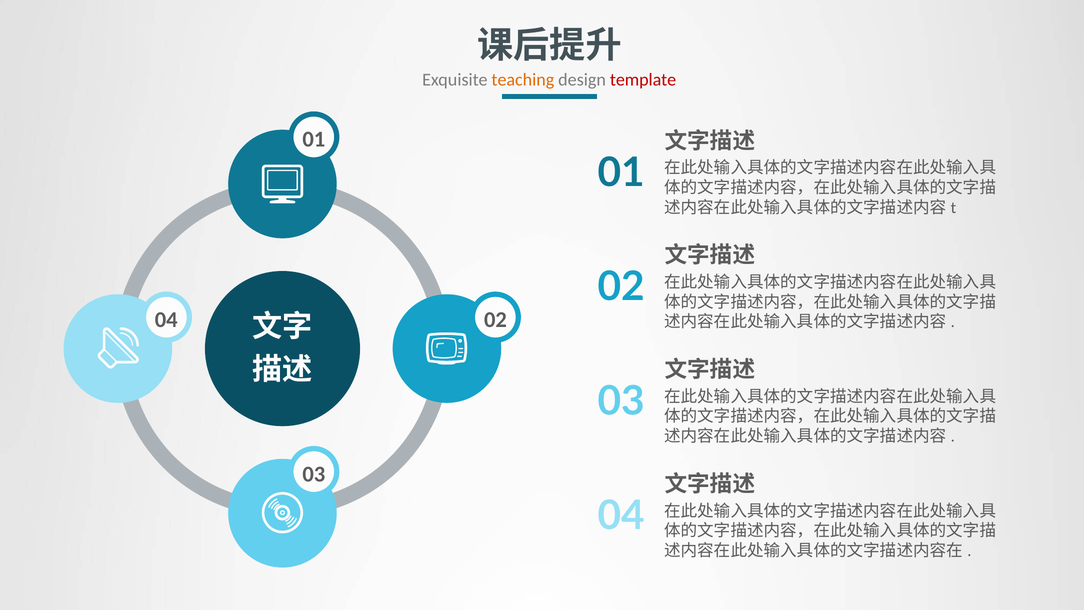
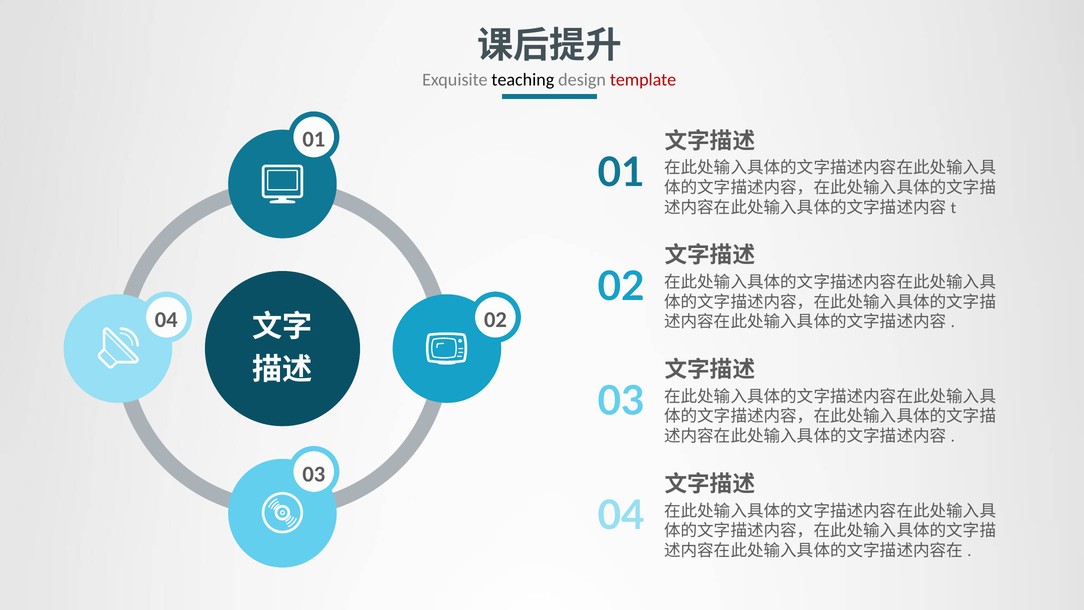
teaching colour: orange -> black (523, 80)
